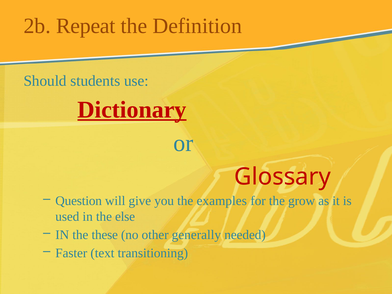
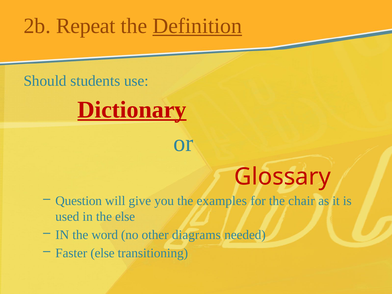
Definition underline: none -> present (197, 26)
grow: grow -> chair (302, 201)
these: these -> word (105, 235)
generally: generally -> diagrams (196, 235)
Faster text: text -> else (103, 253)
